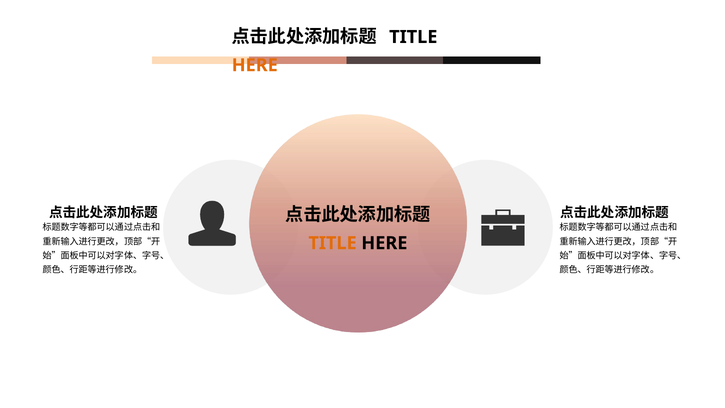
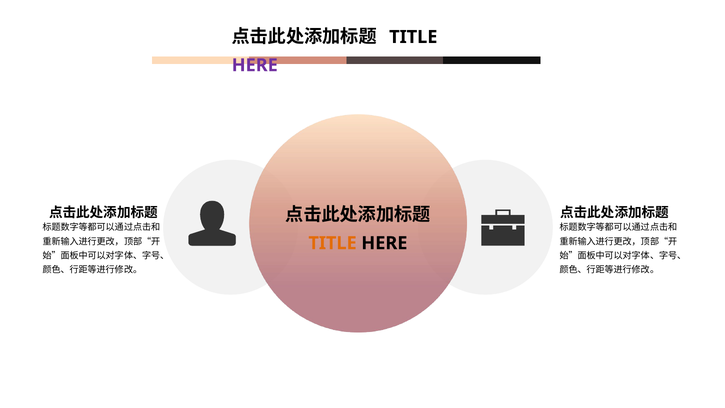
HERE colour: orange -> purple (255, 65)
